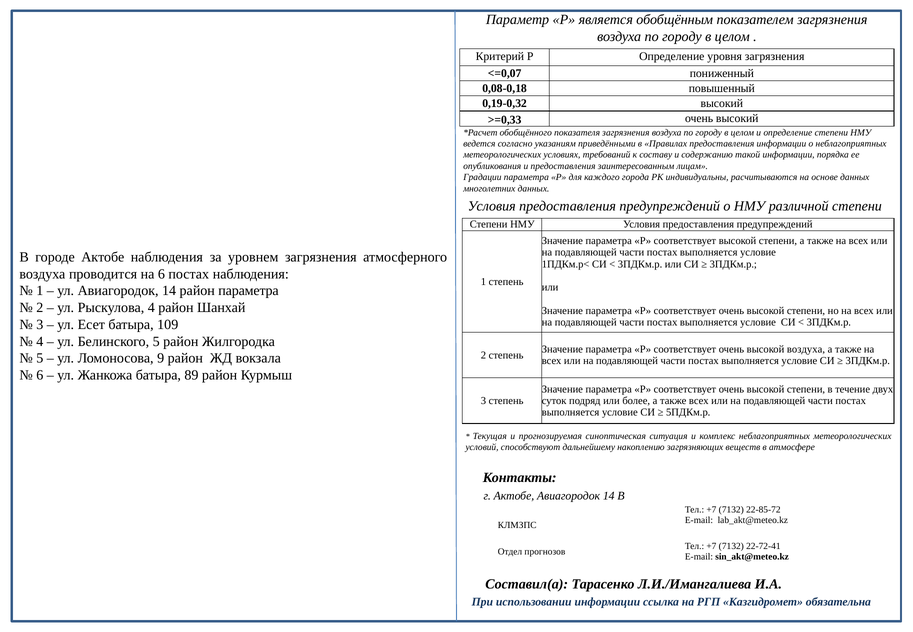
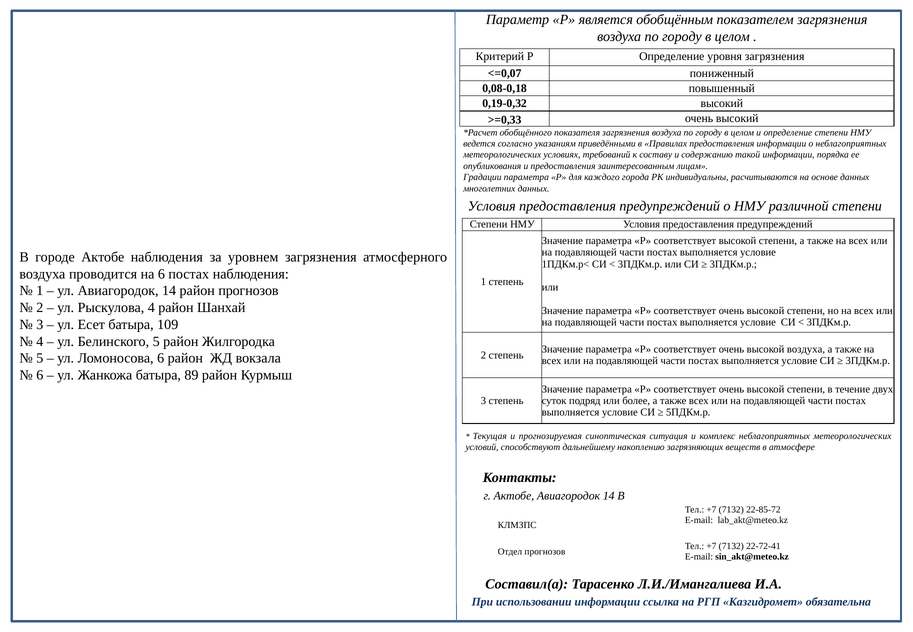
район параметра: параметра -> прогнозов (248, 291)
Ломоносова 9: 9 -> 6 (161, 358)
